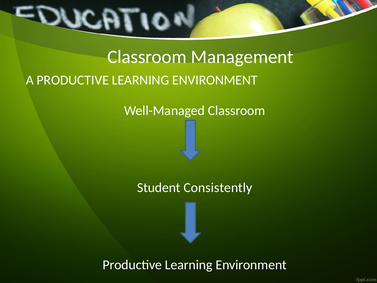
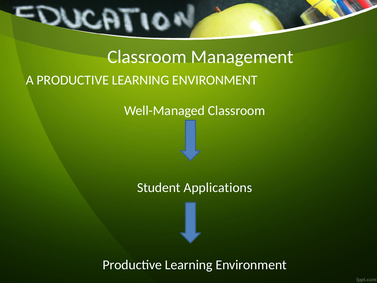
Consistently: Consistently -> Applications (218, 188)
